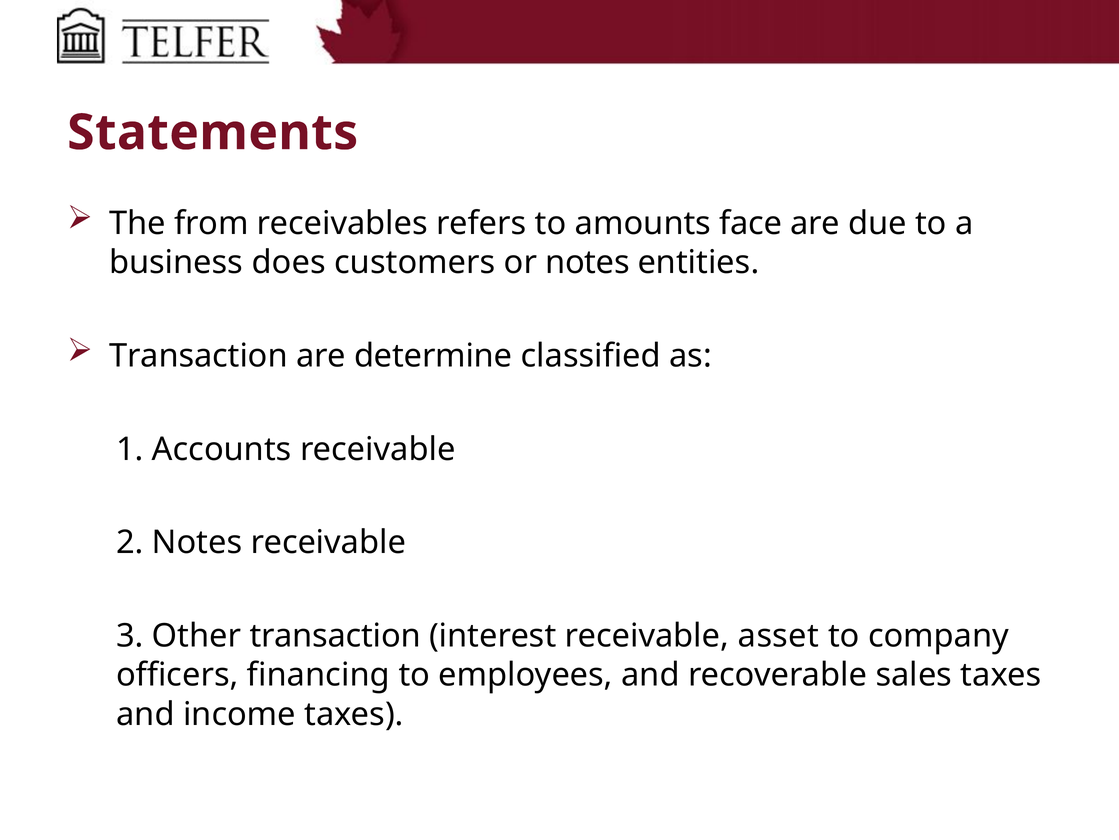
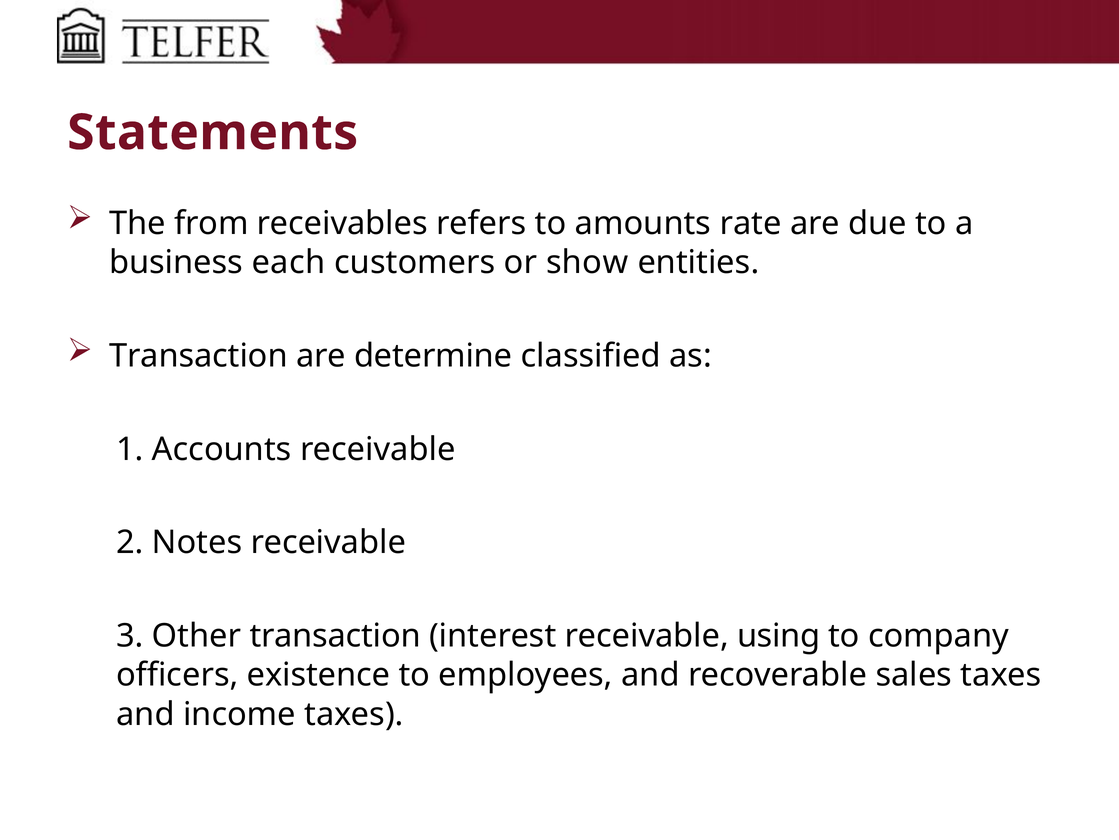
face: face -> rate (751, 223)
does: does -> each (289, 262)
or notes: notes -> show (587, 262)
asset: asset -> using (779, 635)
financing: financing -> existence (319, 675)
